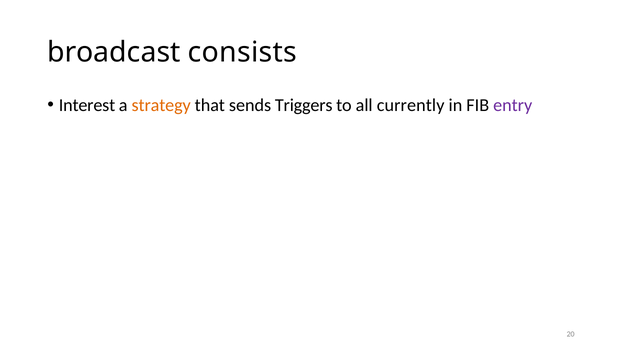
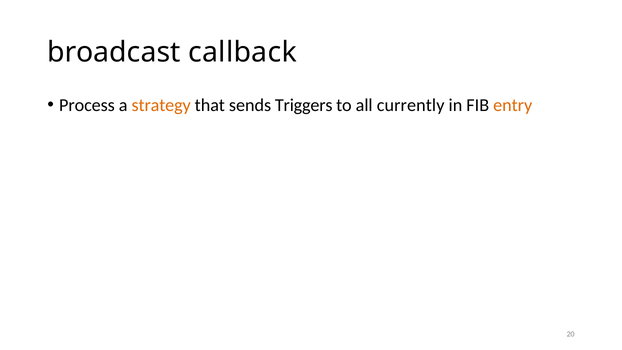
consists: consists -> callback (243, 52)
Interest: Interest -> Process (87, 105)
entry colour: purple -> orange (513, 105)
